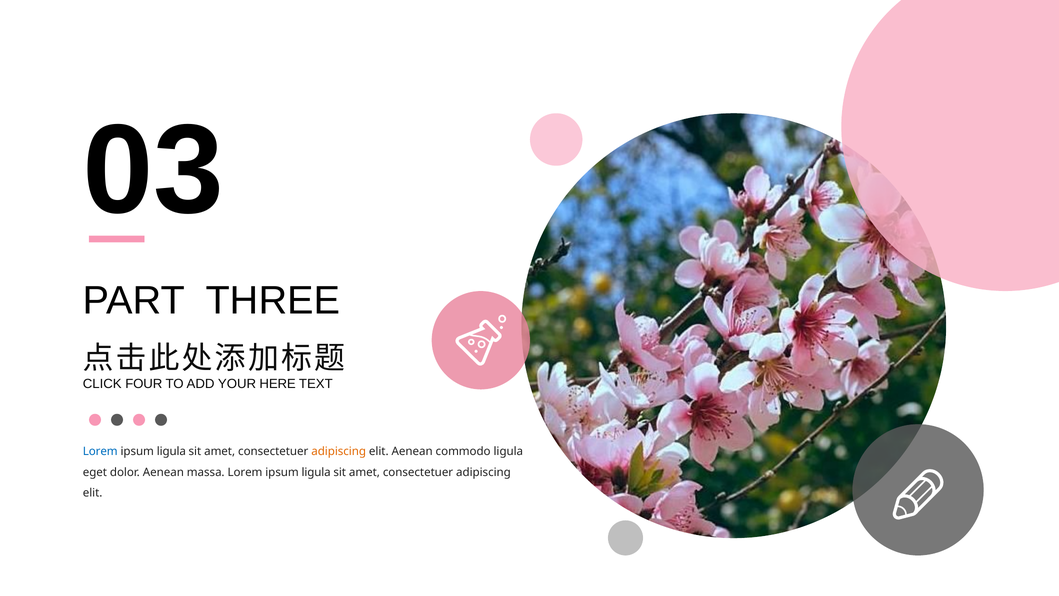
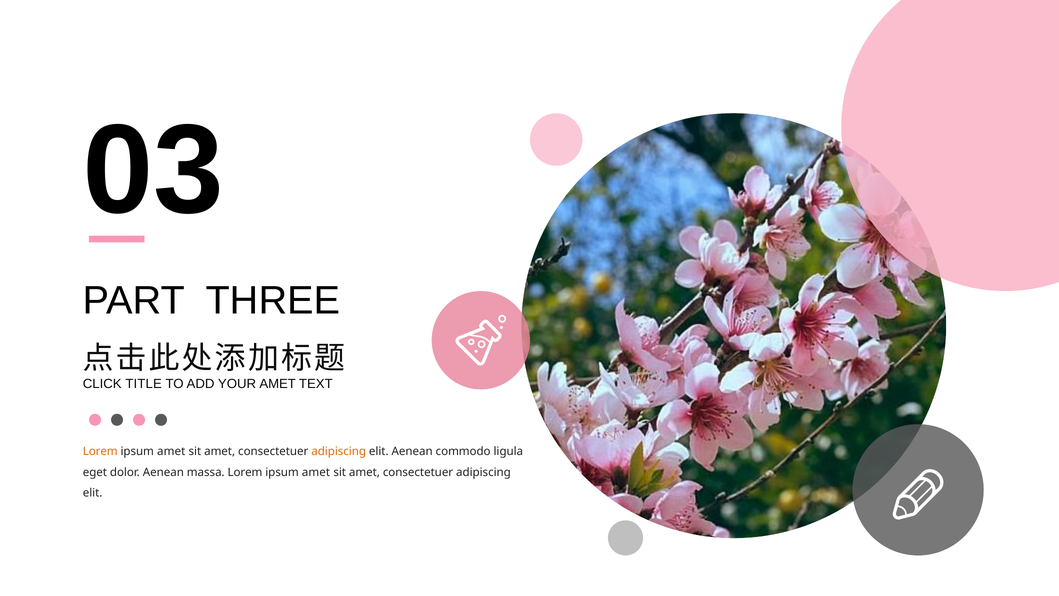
FOUR: FOUR -> TITLE (144, 384)
YOUR HERE: HERE -> AMET (278, 384)
Lorem colour: blue -> orange (100, 451)
ligula: ligula -> amet (171, 451)
massa Lorem ipsum ligula: ligula -> amet (316, 472)
